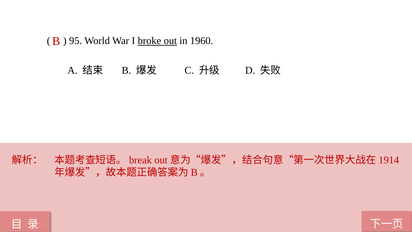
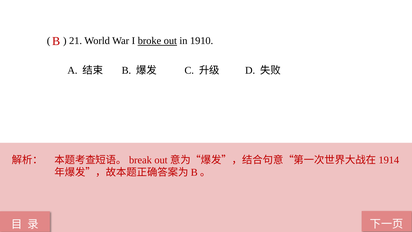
95: 95 -> 21 (76, 41)
1960: 1960 -> 1910 (202, 41)
